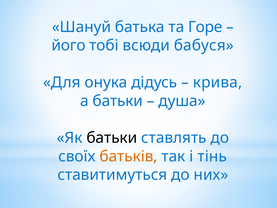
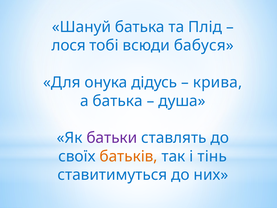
Горе: Горе -> Плід (205, 27)
його: його -> лося (69, 45)
а батьки: батьки -> батька (118, 101)
батьки colour: black -> purple (112, 138)
